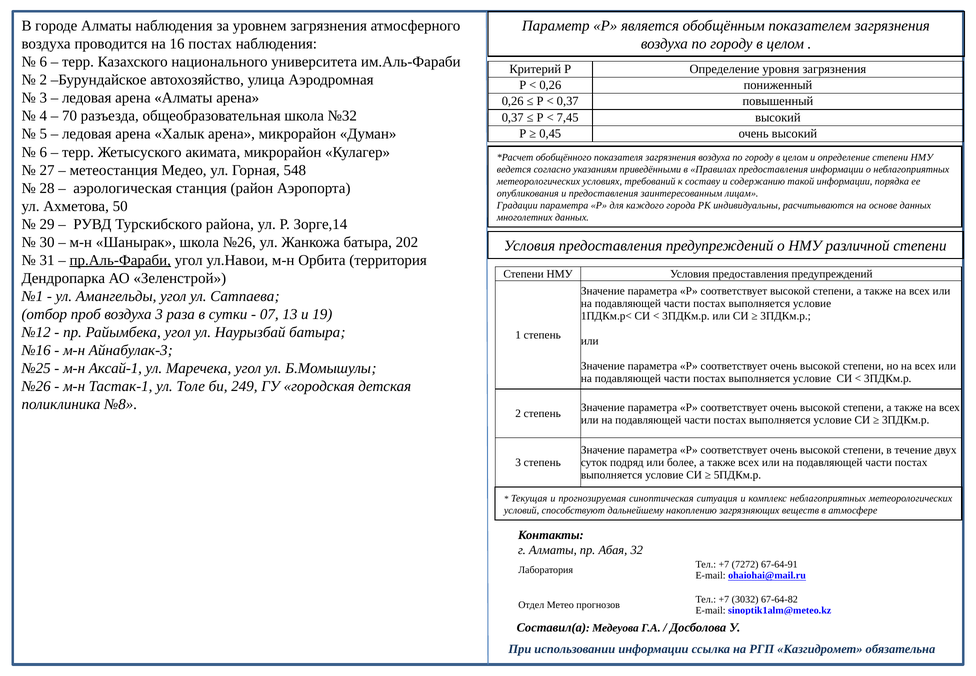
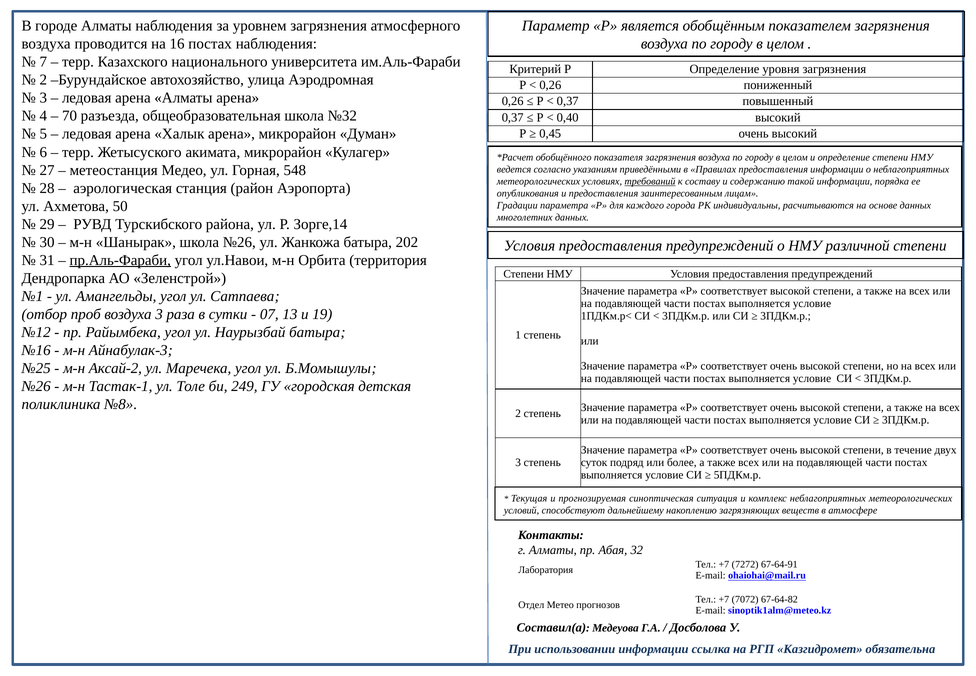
6: 6 -> 7 (43, 62)
7,45: 7,45 -> 0,40 (568, 117)
требований underline: none -> present (650, 181)
Аксай-1: Аксай-1 -> Аксай-2 (115, 368)
3032: 3032 -> 7072 (745, 599)
